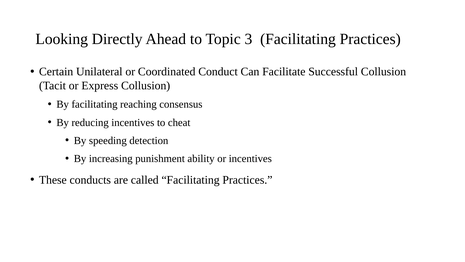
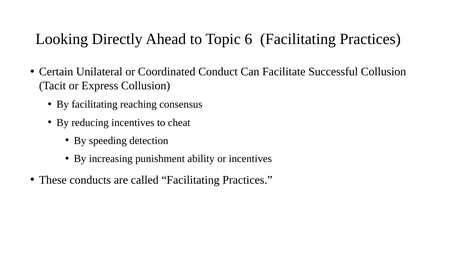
3: 3 -> 6 (248, 39)
